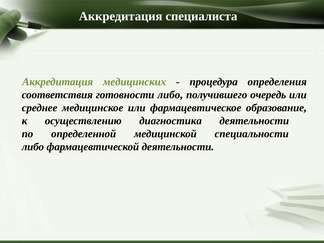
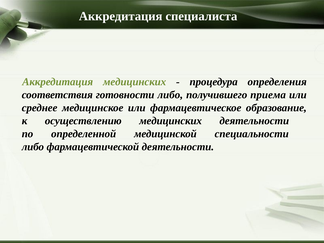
очередь: очередь -> приема (268, 95)
осуществлению диагностика: диагностика -> медицинских (171, 121)
